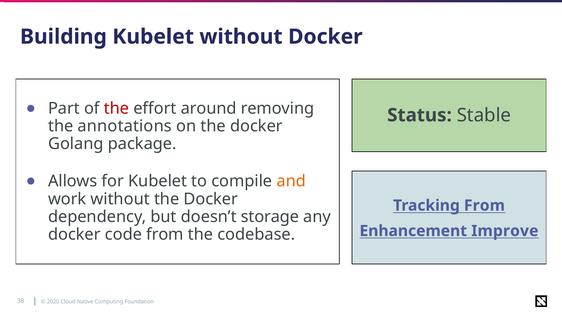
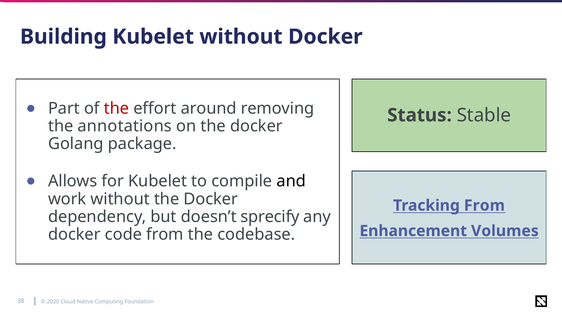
and colour: orange -> black (291, 181)
storage: storage -> sprecify (270, 217)
Improve: Improve -> Volumes (505, 231)
